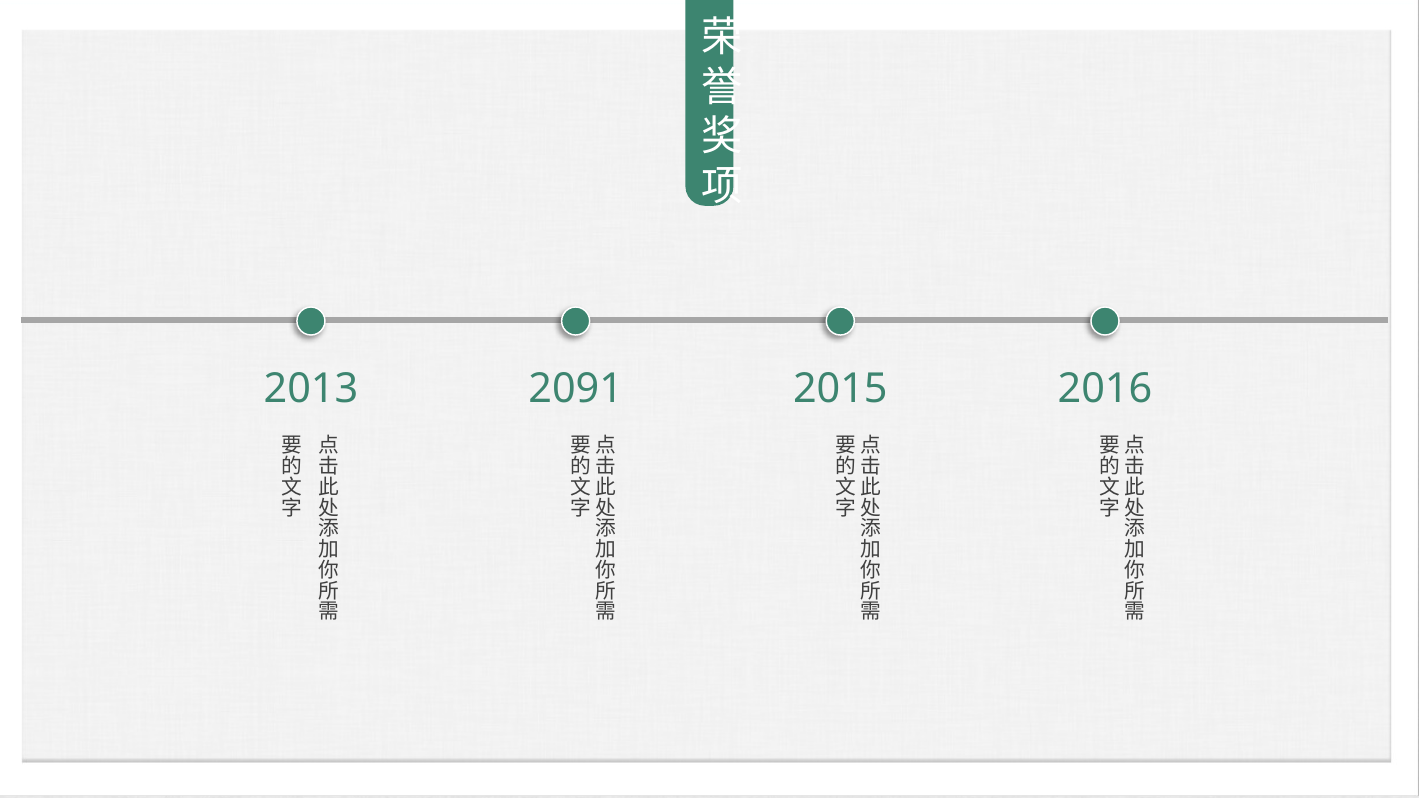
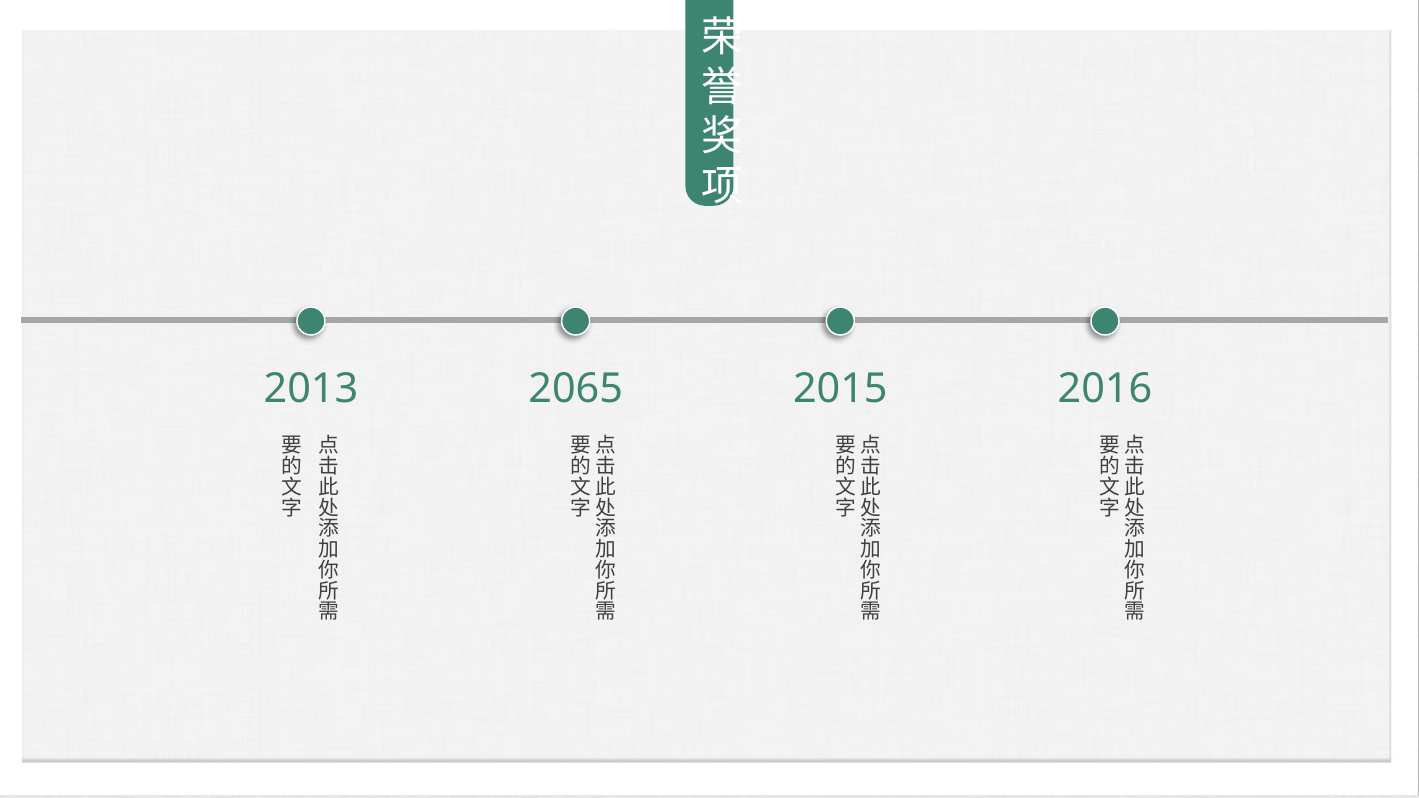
2091: 2091 -> 2065 (576, 389)
